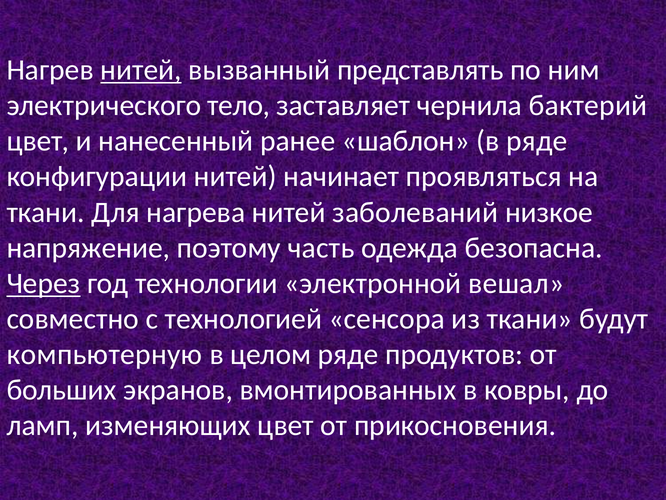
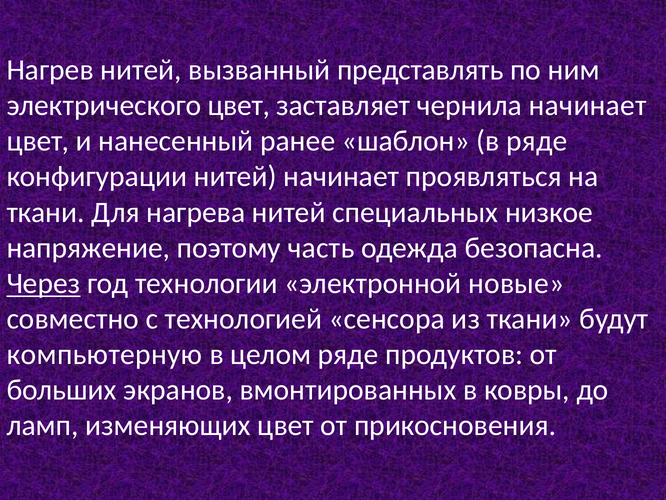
нитей underline: present -> none (141, 70)
электрического тело: тело -> цвет (239, 105)
чернила бактерий: бактерий -> начинает (588, 105)
заболеваний: заболеваний -> специальных (415, 212)
вешал: вешал -> новые (516, 283)
